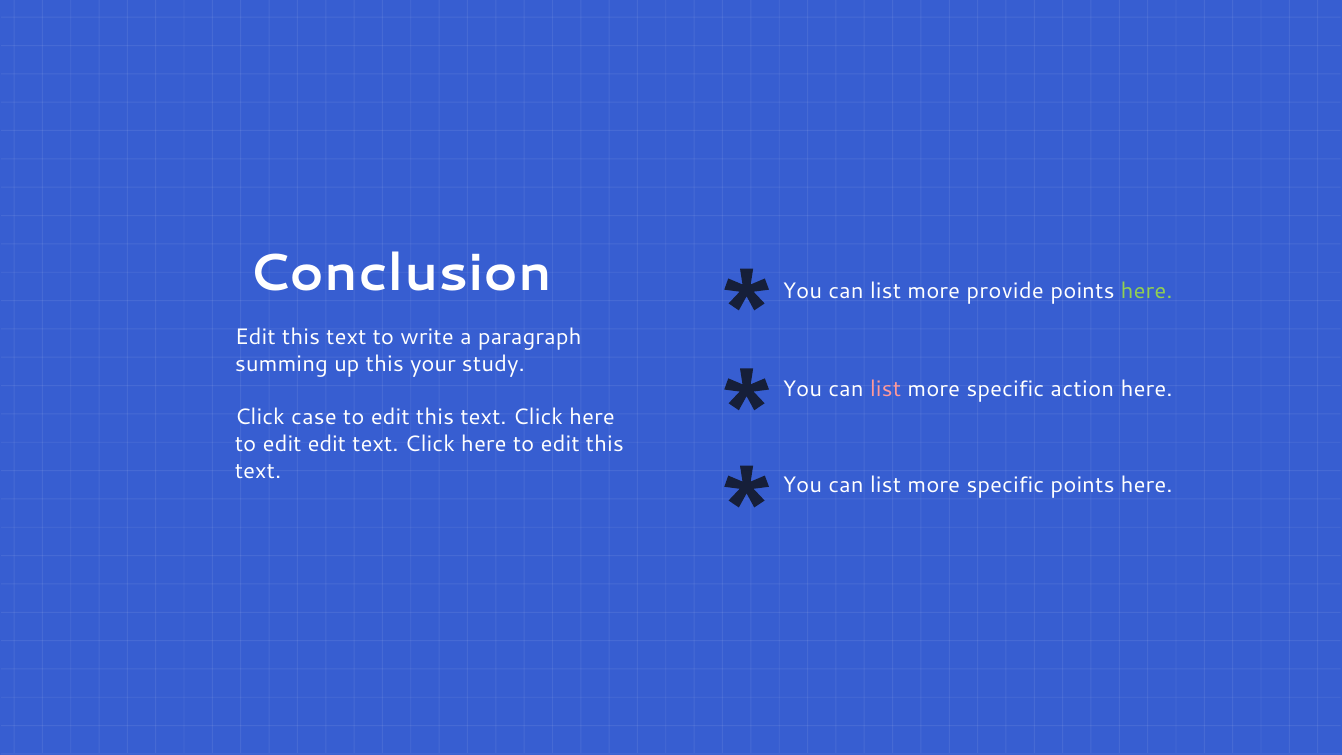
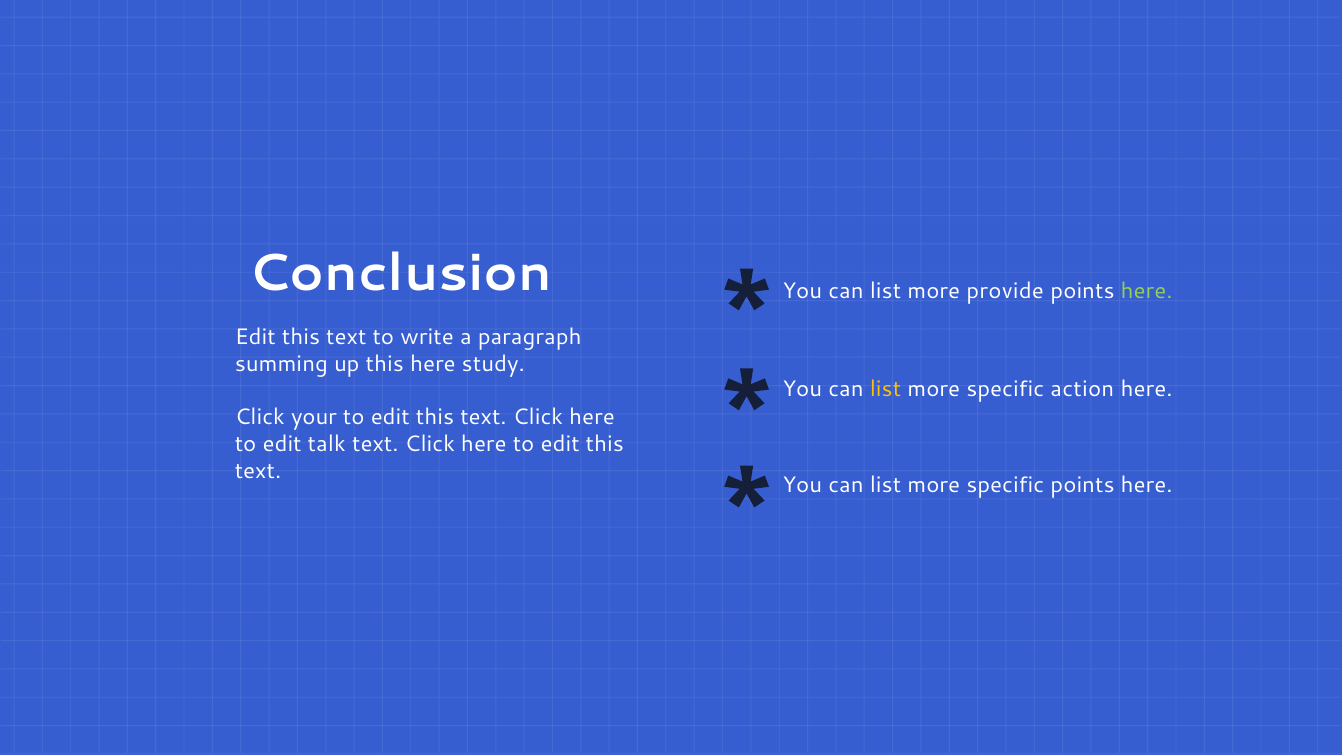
this your: your -> here (433, 364)
list colour: pink -> yellow (886, 389)
case: case -> your (314, 417)
edit edit: edit -> talk (327, 444)
